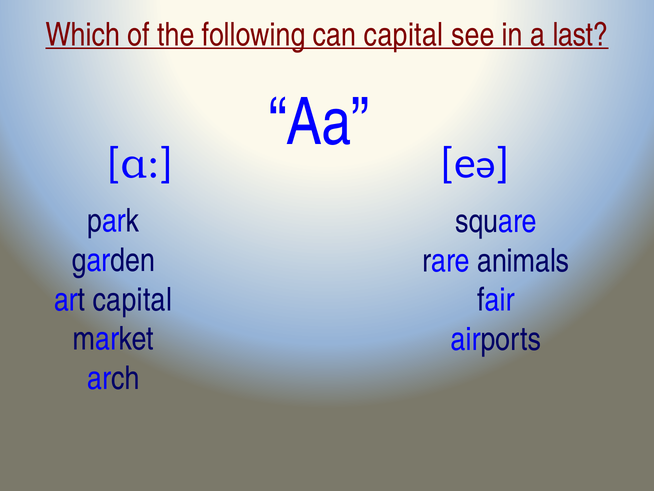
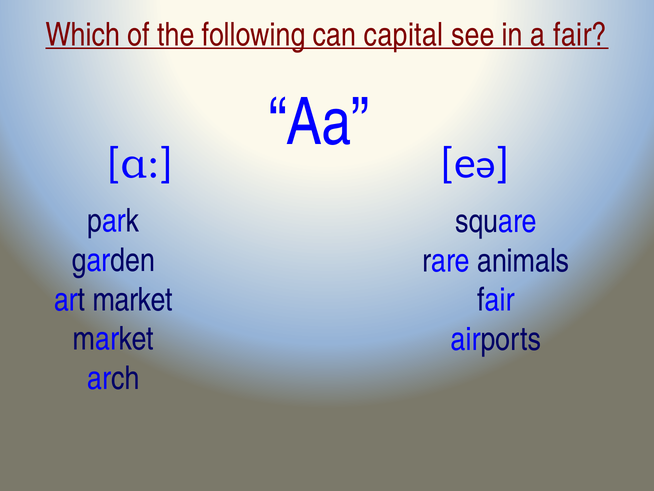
a last: last -> fair (580, 35)
art capital: capital -> market (133, 299)
